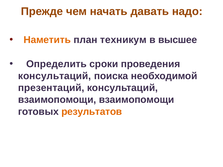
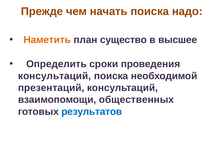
начать давать: давать -> поиска (150, 11)
техникум: техникум -> существо (123, 40)
взаимопомощи взаимопомощи: взаимопомощи -> общественных (136, 100)
результатов colour: orange -> blue (92, 112)
